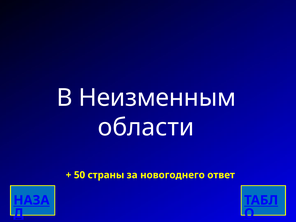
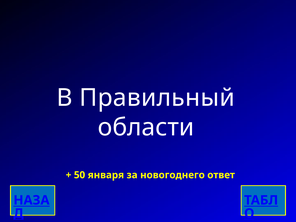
Неизменным: Неизменным -> Правильный (157, 98)
страны: страны -> января (106, 175)
